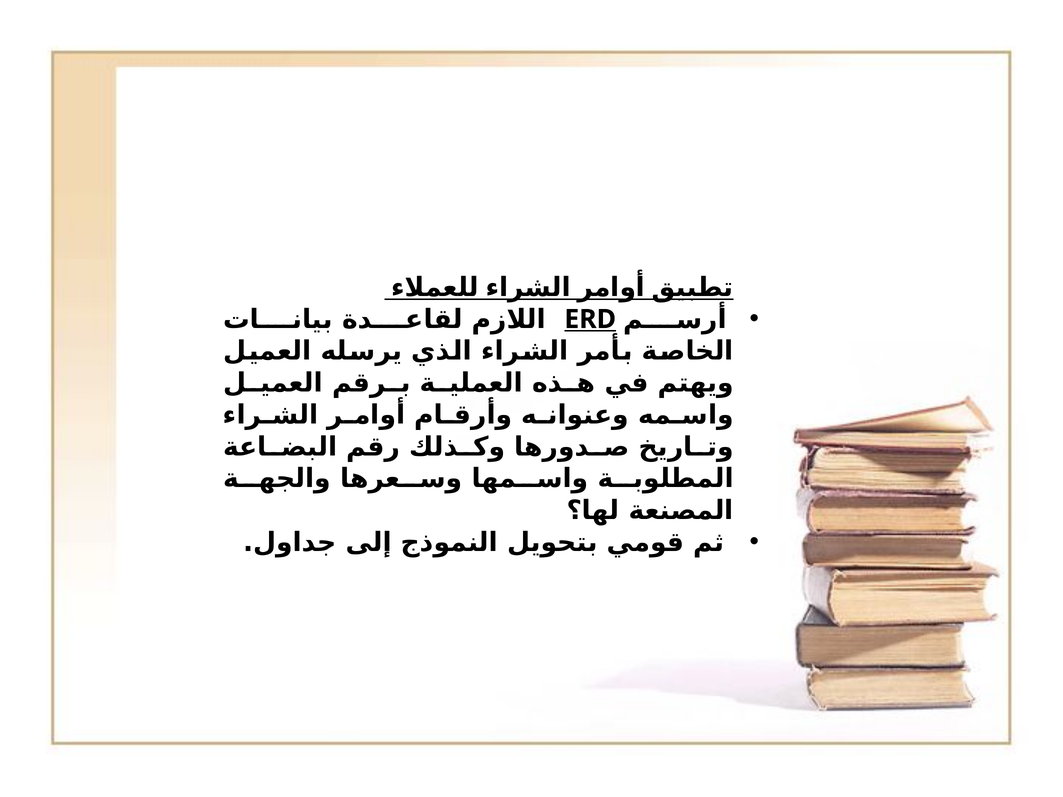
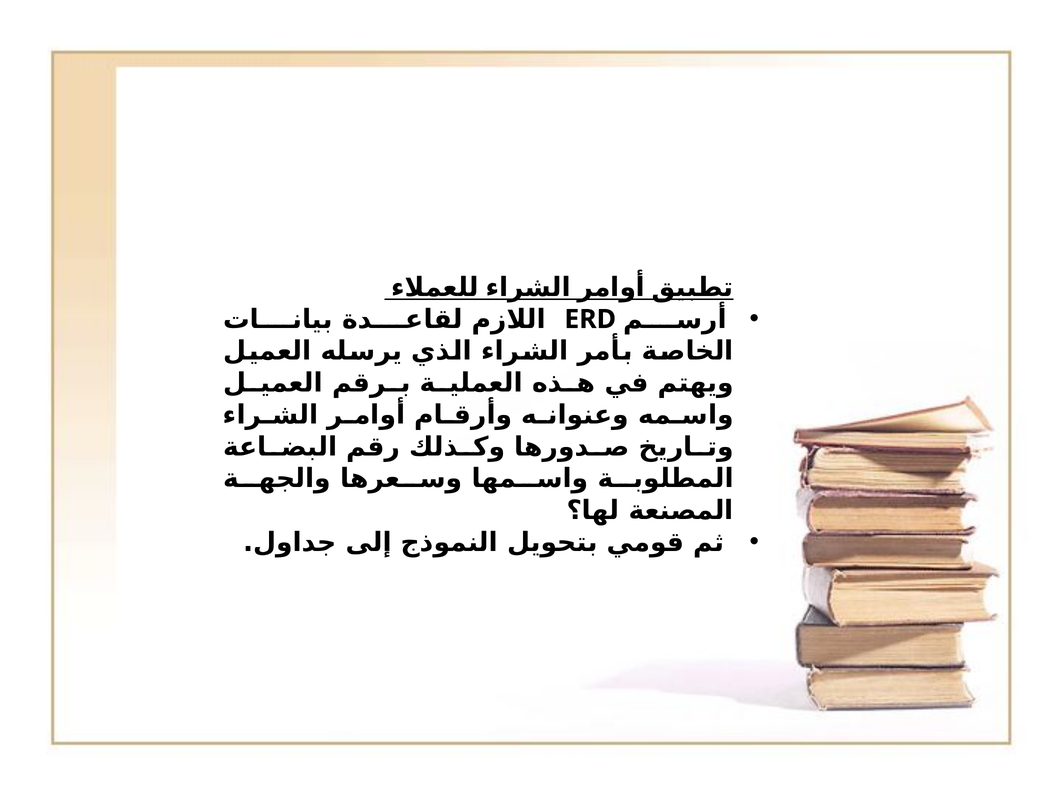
ERD underline: present -> none (590, 319)
